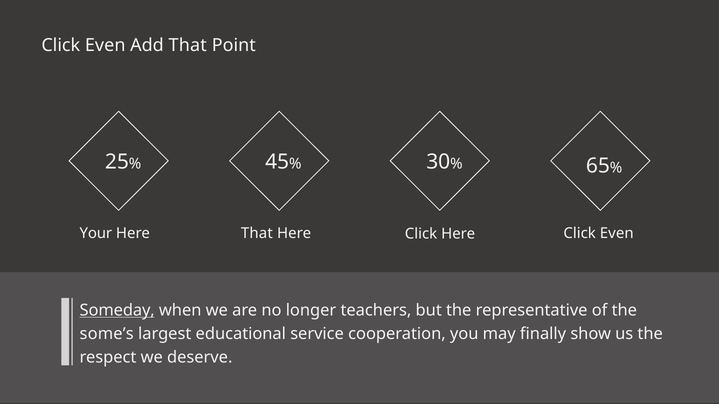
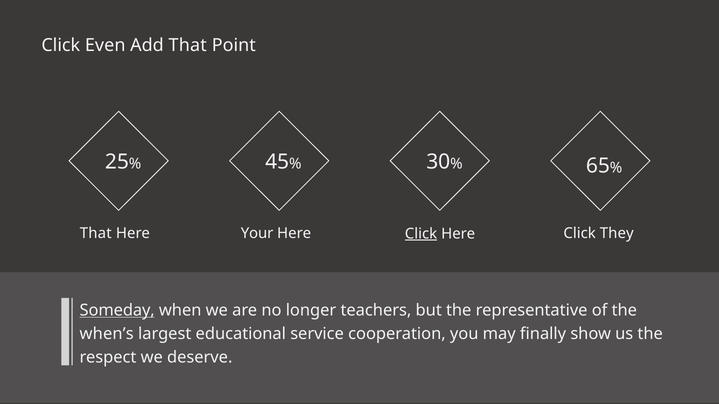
Your: Your -> That (96, 233)
Here That: That -> Your (257, 233)
Click underline: none -> present (421, 234)
Here Click Even: Even -> They (617, 233)
some’s: some’s -> when’s (107, 334)
